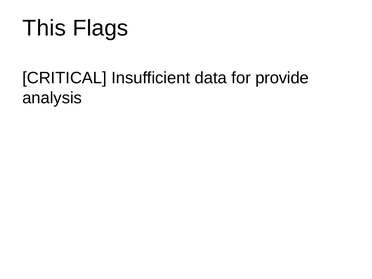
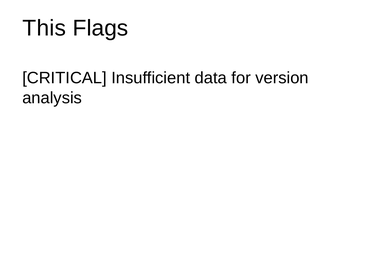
provide: provide -> version (282, 78)
